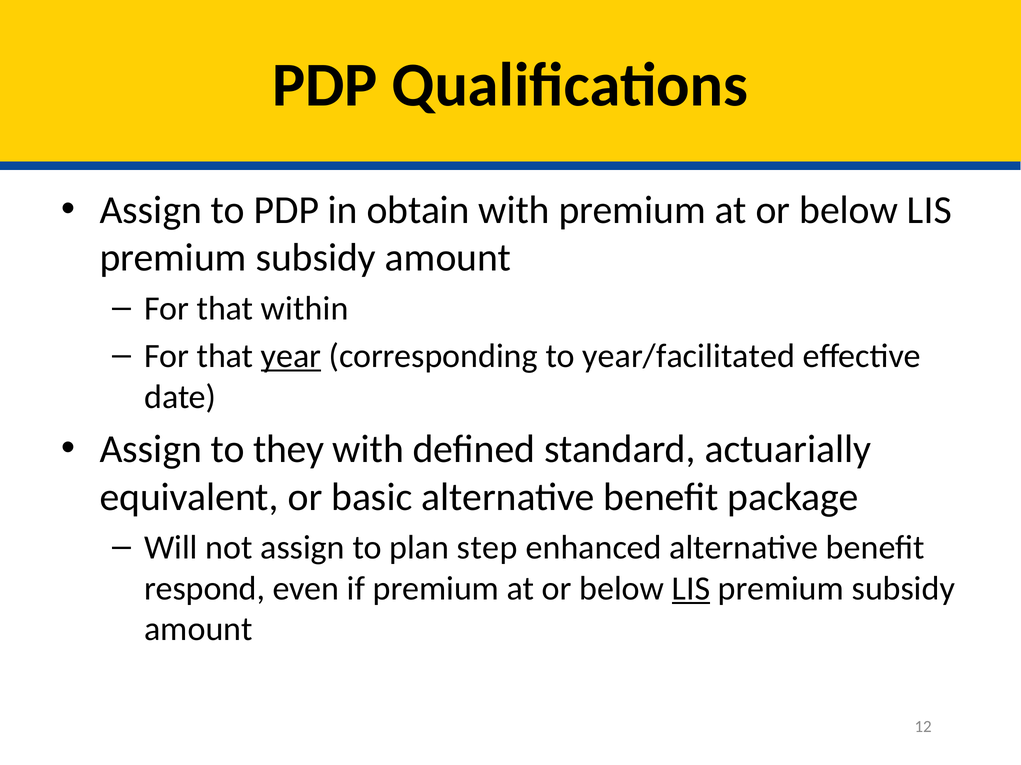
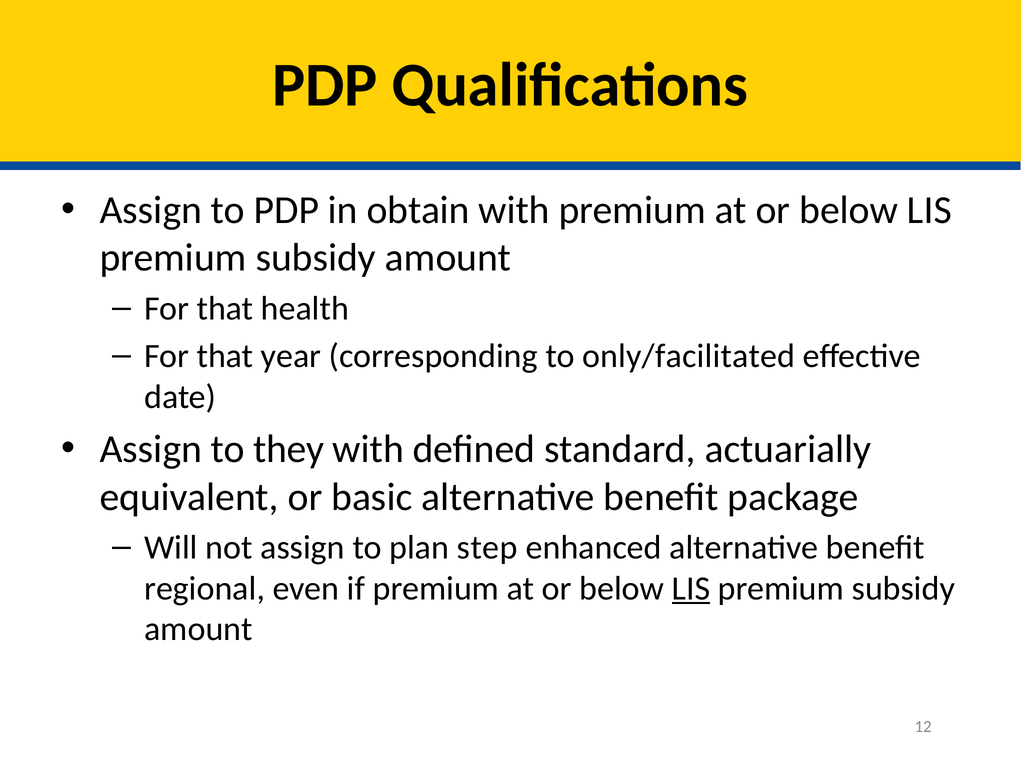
within: within -> health (305, 309)
year underline: present -> none (291, 356)
year/facilitated: year/facilitated -> only/facilitated (689, 356)
respond: respond -> regional (205, 589)
